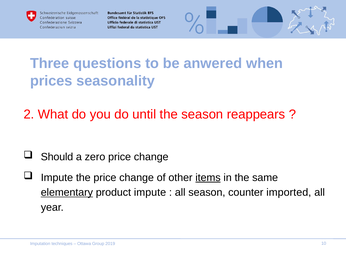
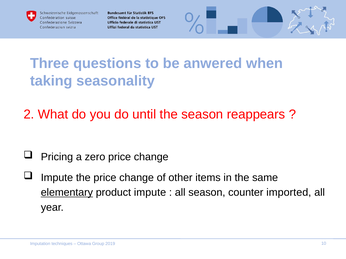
prices: prices -> taking (51, 81)
Should: Should -> Pricing (57, 157)
items underline: present -> none (208, 178)
